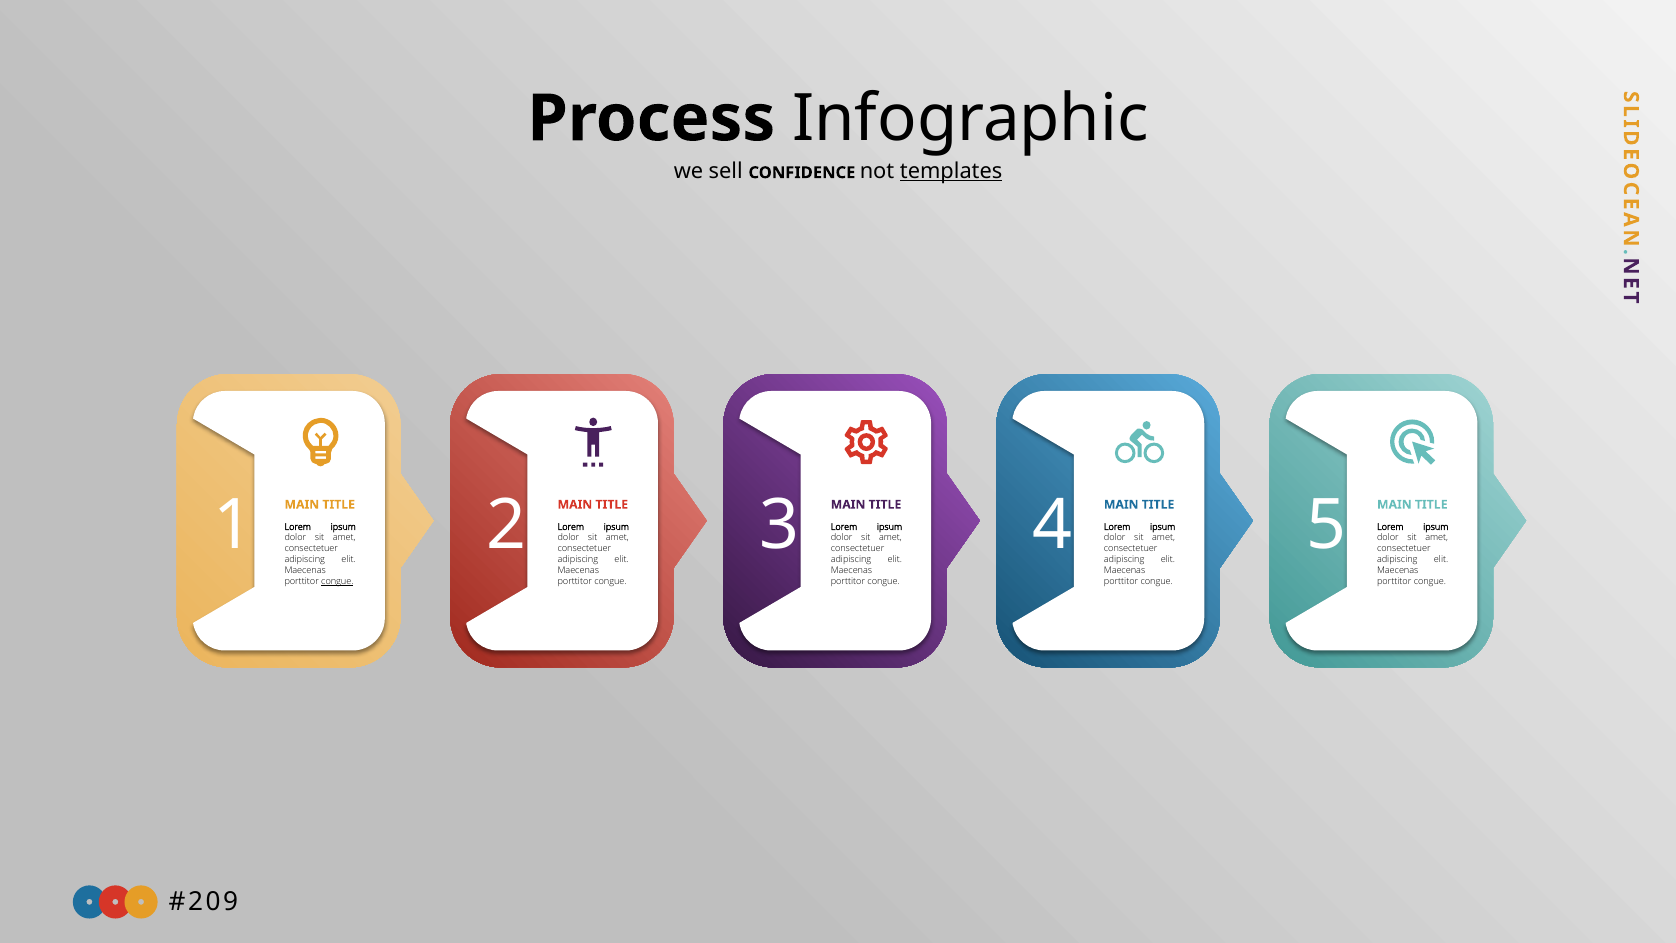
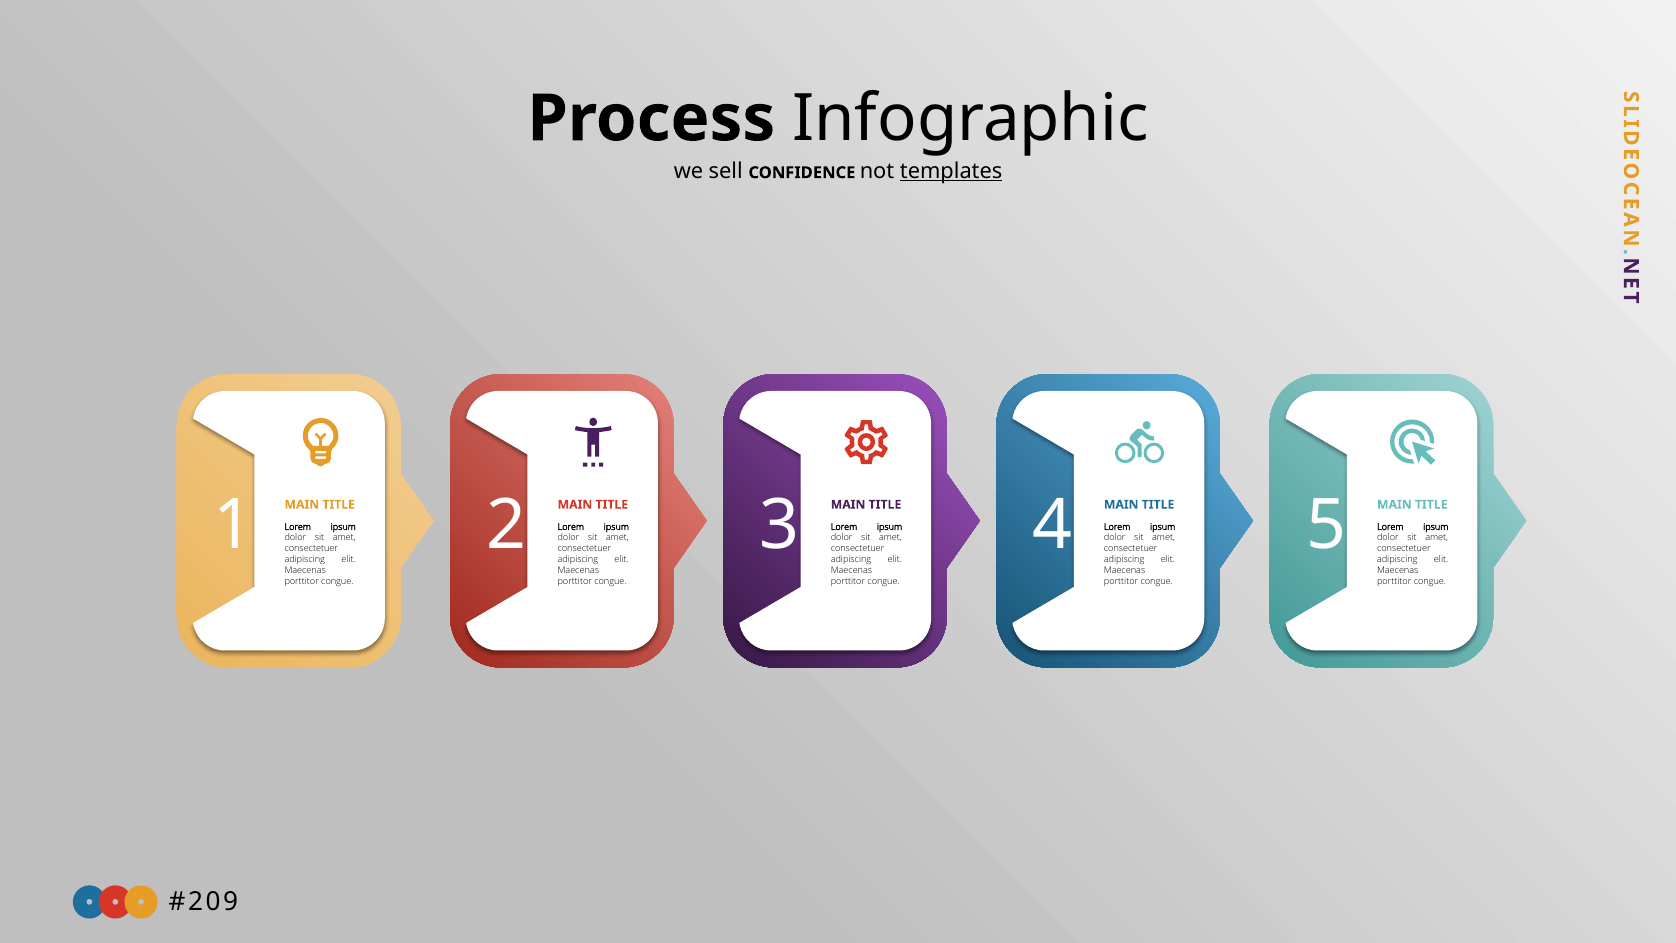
congue underline: present -> none (337, 582)
